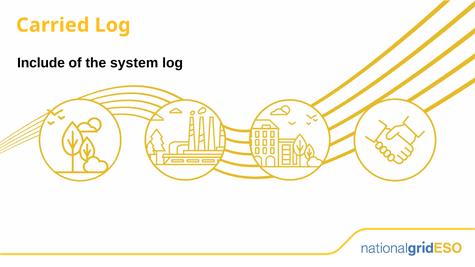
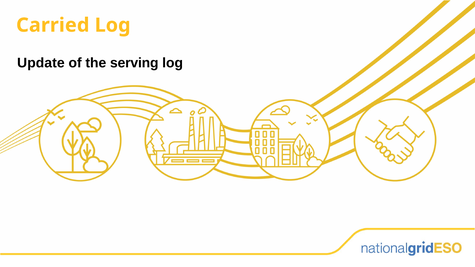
Include: Include -> Update (41, 63)
system: system -> serving (134, 63)
